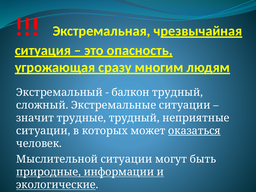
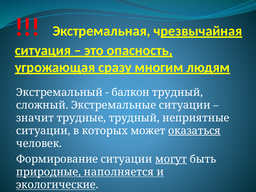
Мыслительной: Мыслительной -> Формирование (57, 159)
могут underline: none -> present (171, 159)
информации: информации -> наполняется (119, 172)
